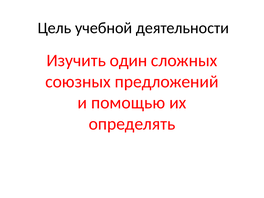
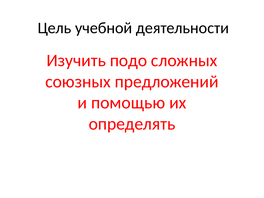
один: один -> подо (128, 61)
